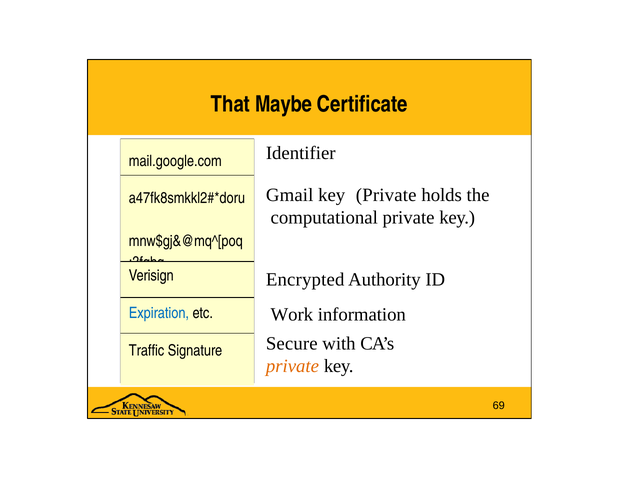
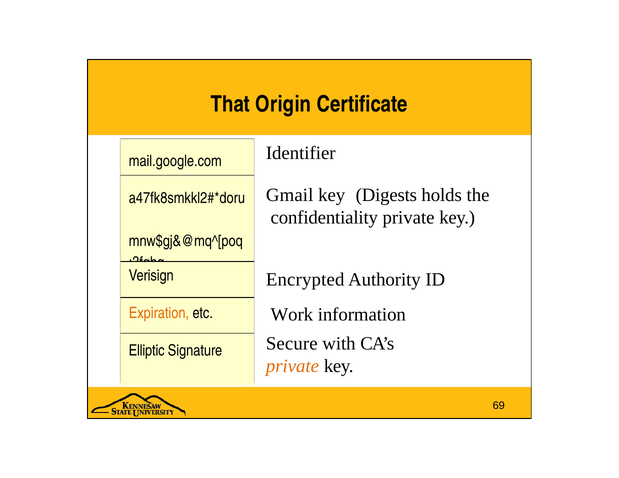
Maybe: Maybe -> Origin (283, 105)
key Private: Private -> Digests (386, 195)
computational: computational -> confidentiality (324, 218)
Expiration colour: blue -> orange (159, 313)
Traffic: Traffic -> Elliptic (147, 351)
